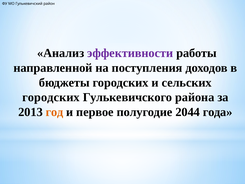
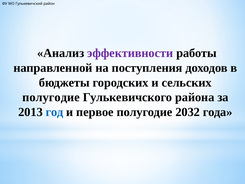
городских: городских -> полугодие (51, 97)
год colour: orange -> blue (54, 112)
2044: 2044 -> 2032 (188, 112)
